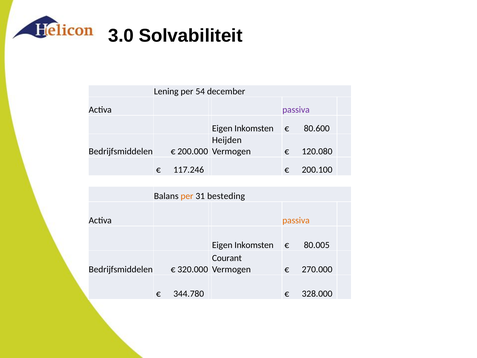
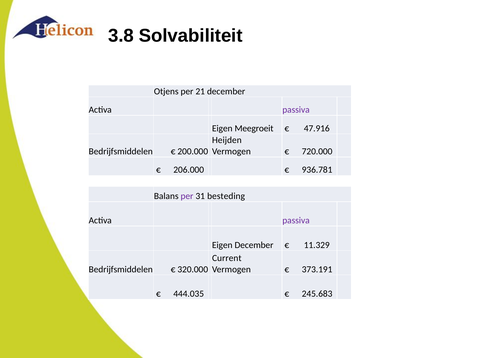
3.0: 3.0 -> 3.8 (121, 36)
Lening: Lening -> Otjens (166, 91)
54: 54 -> 21 (200, 91)
Inkomsten: Inkomsten -> Meegroeit (254, 128)
80.600: 80.600 -> 47.916 (317, 128)
120.080: 120.080 -> 720.000 (317, 151)
117.246: 117.246 -> 206.000 (189, 170)
200.100: 200.100 -> 936.781 (317, 170)
per colour: orange -> purple (187, 196)
passiva colour: orange -> purple (296, 220)
Inkomsten: Inkomsten -> December (254, 245)
80.005: 80.005 -> 11.329 (317, 245)
Courant: Courant -> Current (227, 258)
270.000: 270.000 -> 373.191 (317, 269)
344.780: 344.780 -> 444.035 (189, 294)
328.000: 328.000 -> 245.683 (317, 294)
